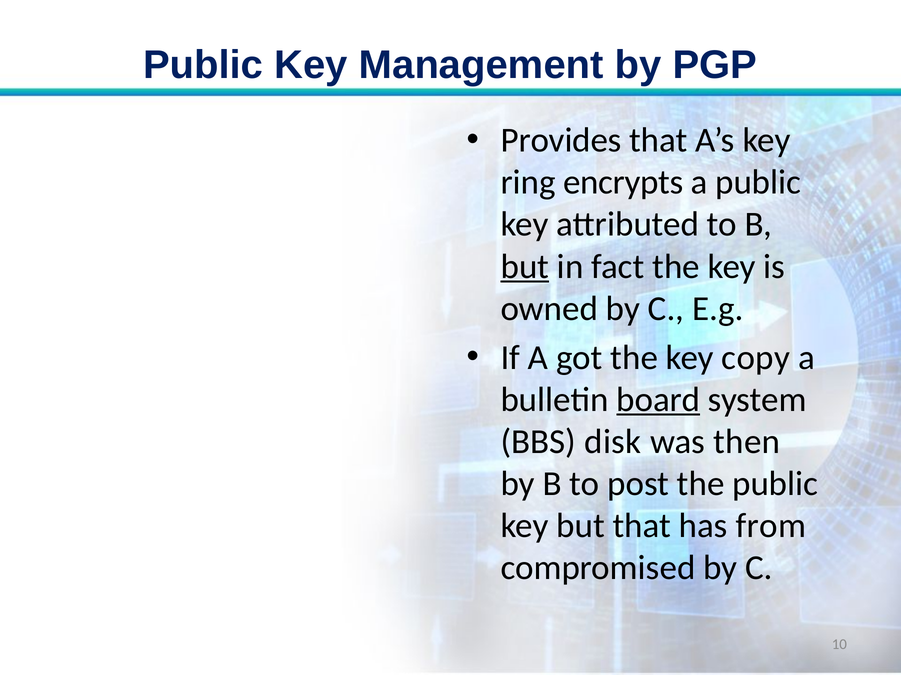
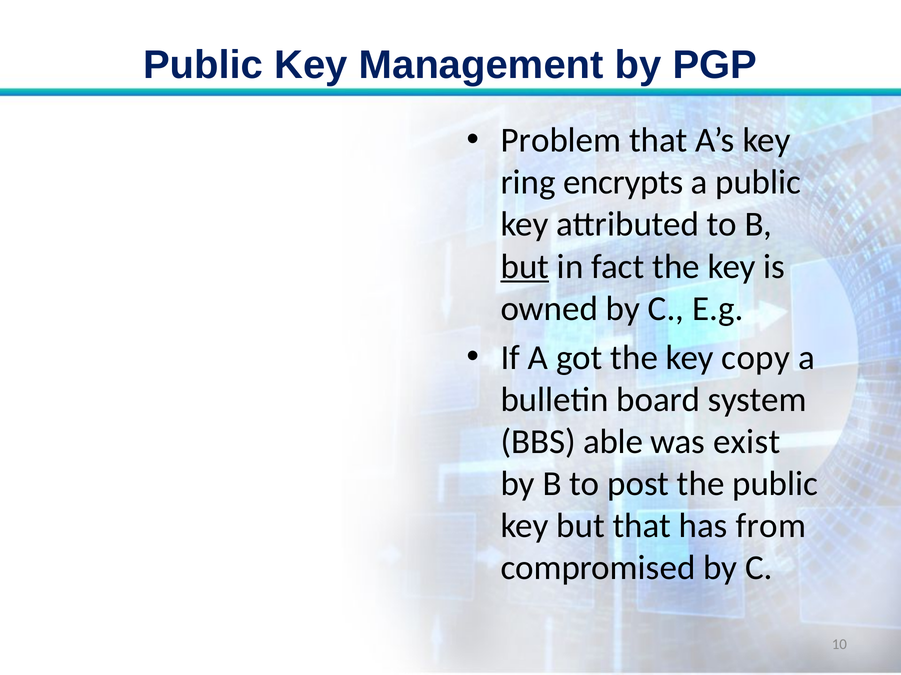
Provides: Provides -> Problem (561, 141)
board underline: present -> none (658, 400)
disk: disk -> able (613, 442)
then: then -> exist (747, 442)
